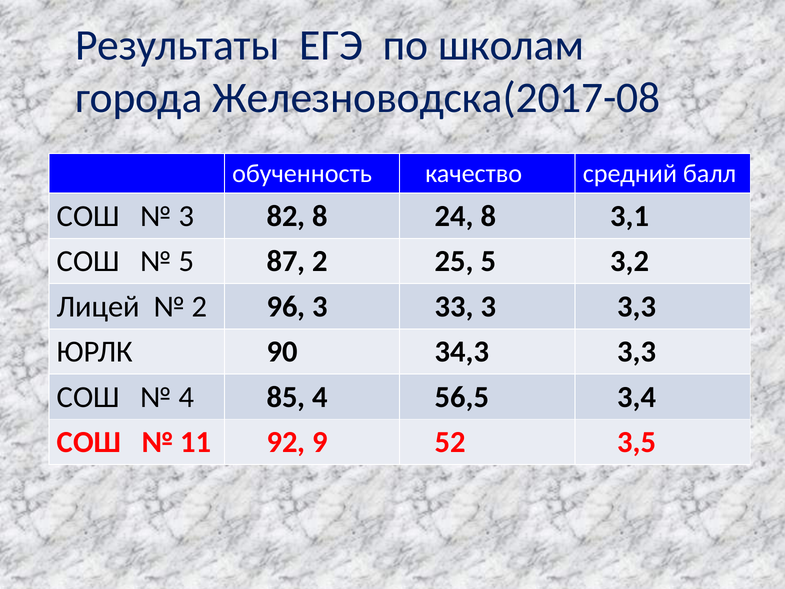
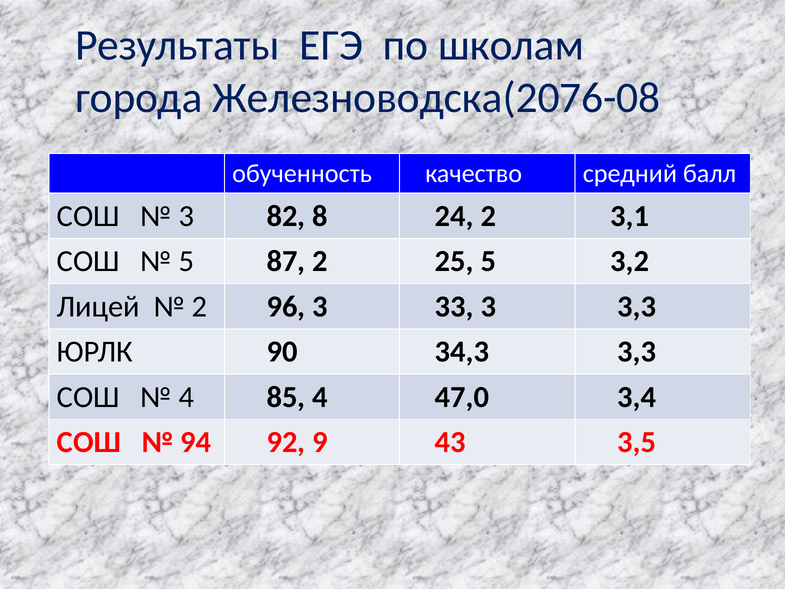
Железноводска(2017-08: Железноводска(2017-08 -> Железноводска(2076-08 (436, 98)
24 8: 8 -> 2 (488, 216)
56,5: 56,5 -> 47,0 (462, 397)
11: 11 -> 94 (196, 442)
52: 52 -> 43 (450, 442)
